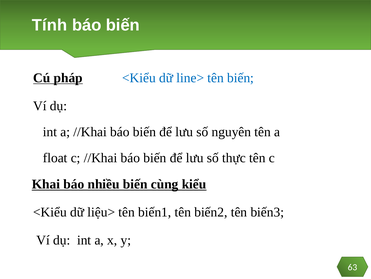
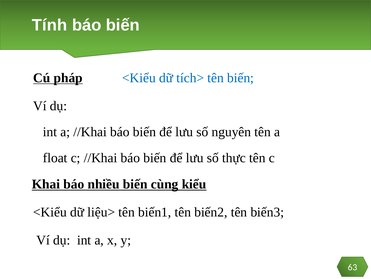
line>: line> -> tích> (190, 78)
